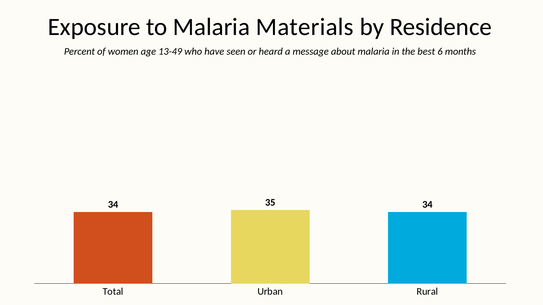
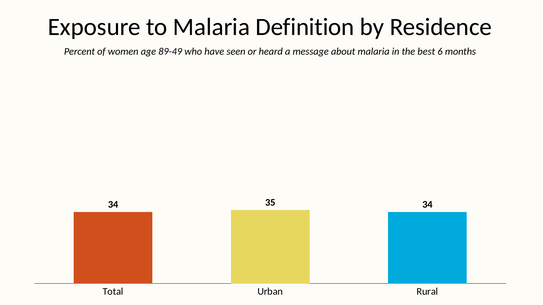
Materials: Materials -> Definition (305, 27)
13-49: 13-49 -> 89-49 (170, 52)
